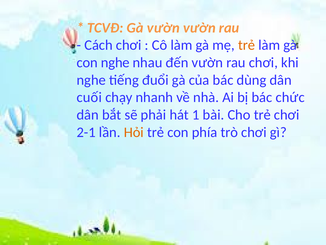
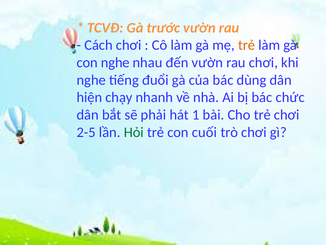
Gà vườn: vườn -> trước (163, 28)
cuối: cuối -> hiện (89, 97)
2-1: 2-1 -> 2-5 (86, 132)
Hỏi colour: orange -> green (134, 132)
phía: phía -> cuối (204, 132)
